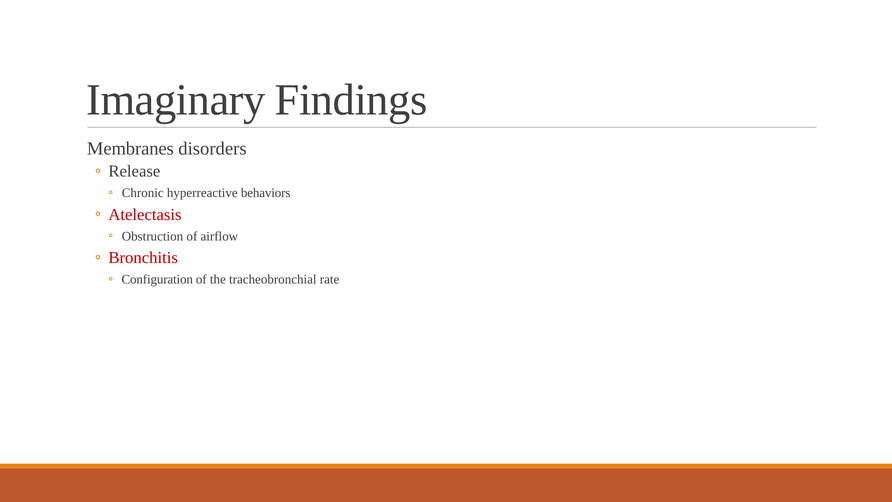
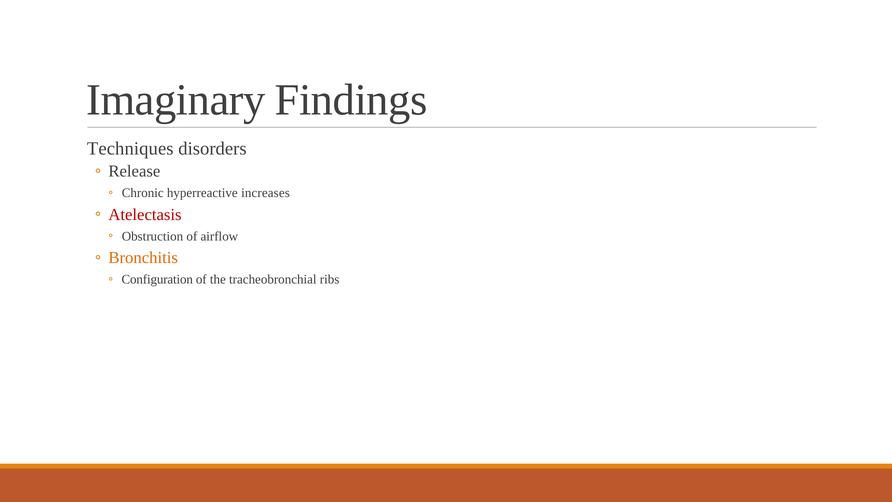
Membranes: Membranes -> Techniques (130, 148)
behaviors: behaviors -> increases (266, 193)
Bronchitis colour: red -> orange (143, 258)
rate: rate -> ribs (330, 279)
